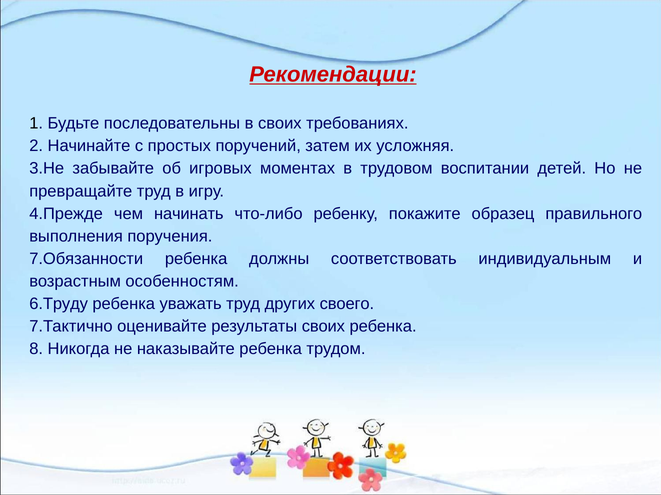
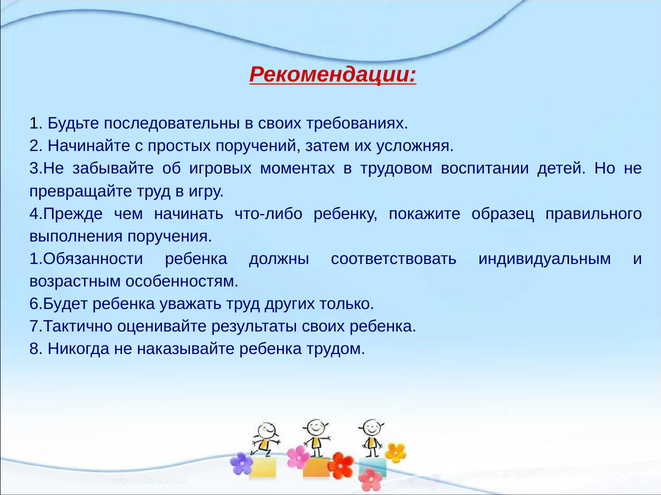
7.Обязанности: 7.Обязанности -> 1.Обязанности (86, 259)
6.Труду: 6.Труду -> 6.Будет (59, 304)
своего: своего -> только (347, 304)
